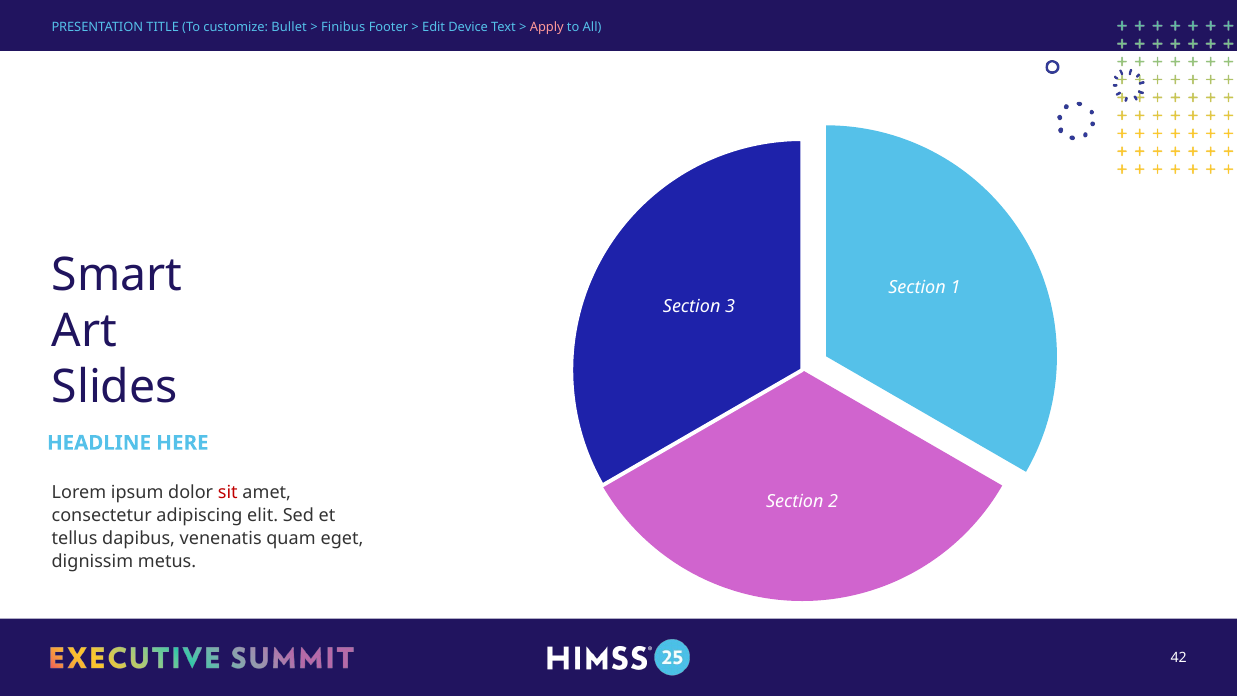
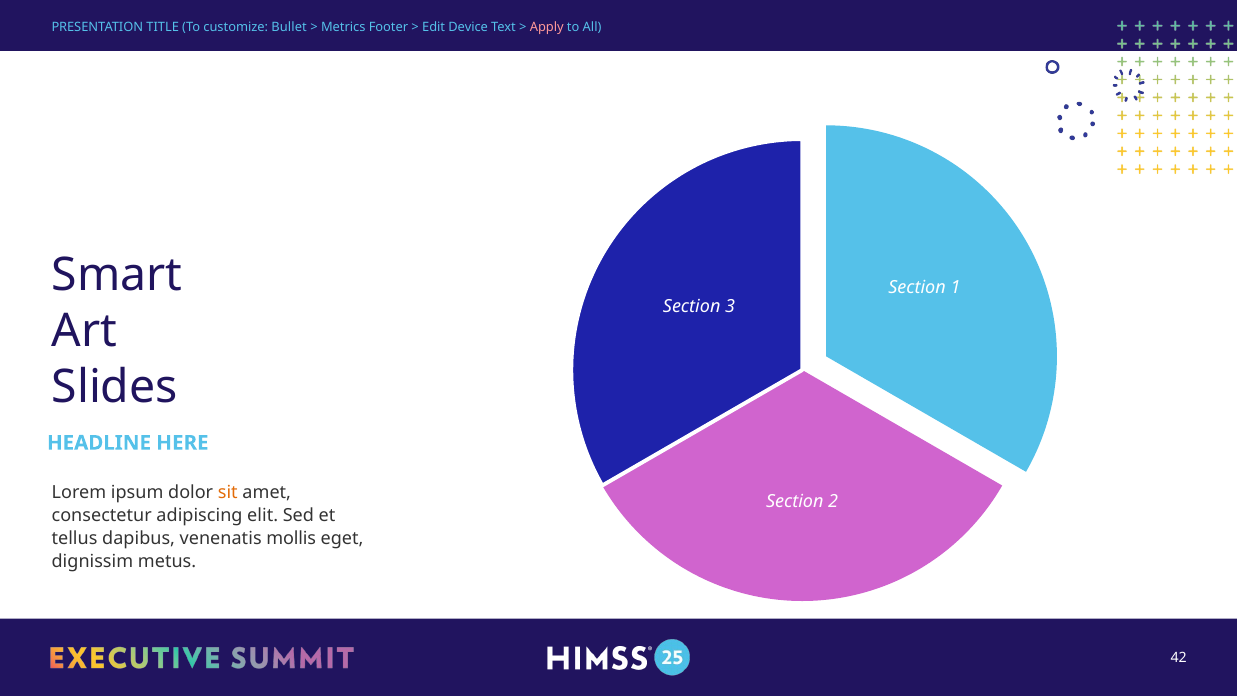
Finibus: Finibus -> Metrics (343, 28)
sit colour: red -> orange (228, 492)
quam: quam -> mollis (291, 539)
